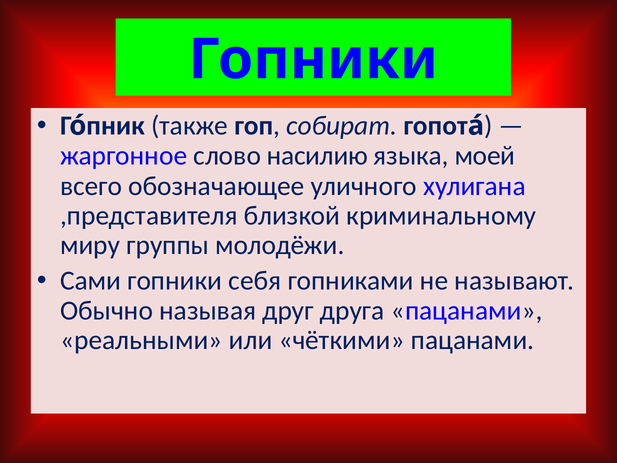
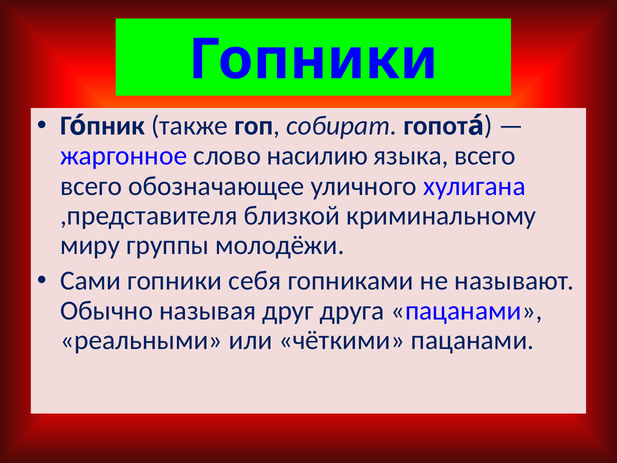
языка моей: моей -> всего (485, 156)
